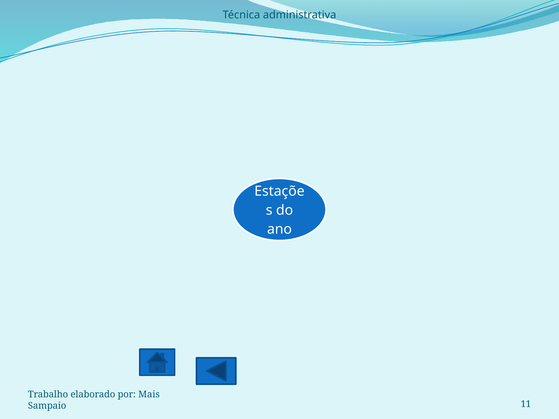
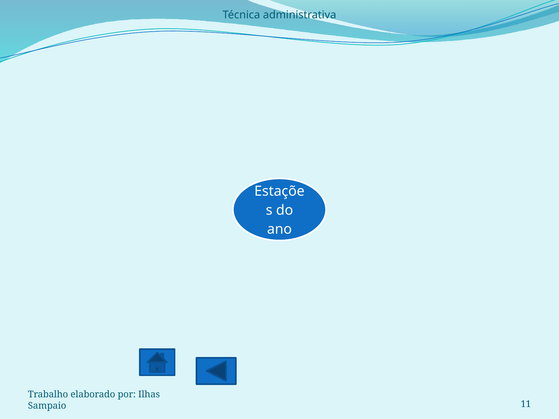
Mais: Mais -> Ilhas (149, 395)
